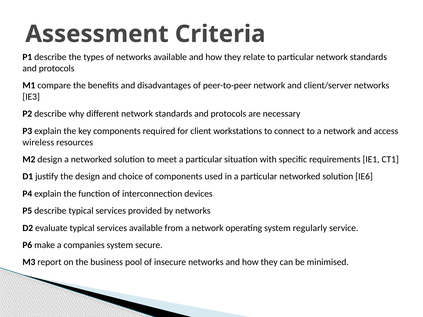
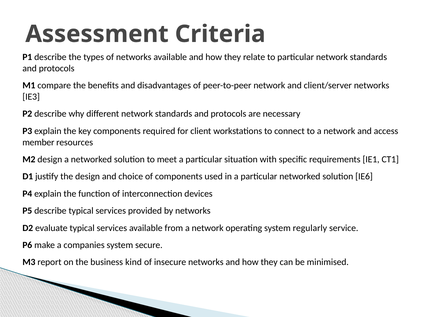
wireless: wireless -> member (38, 142)
pool: pool -> kind (134, 262)
